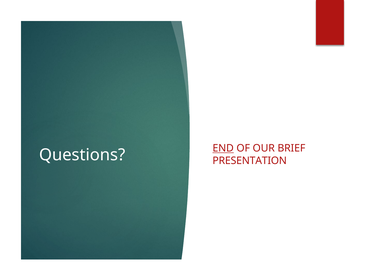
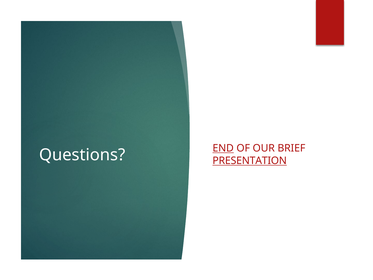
PRESENTATION underline: none -> present (250, 161)
